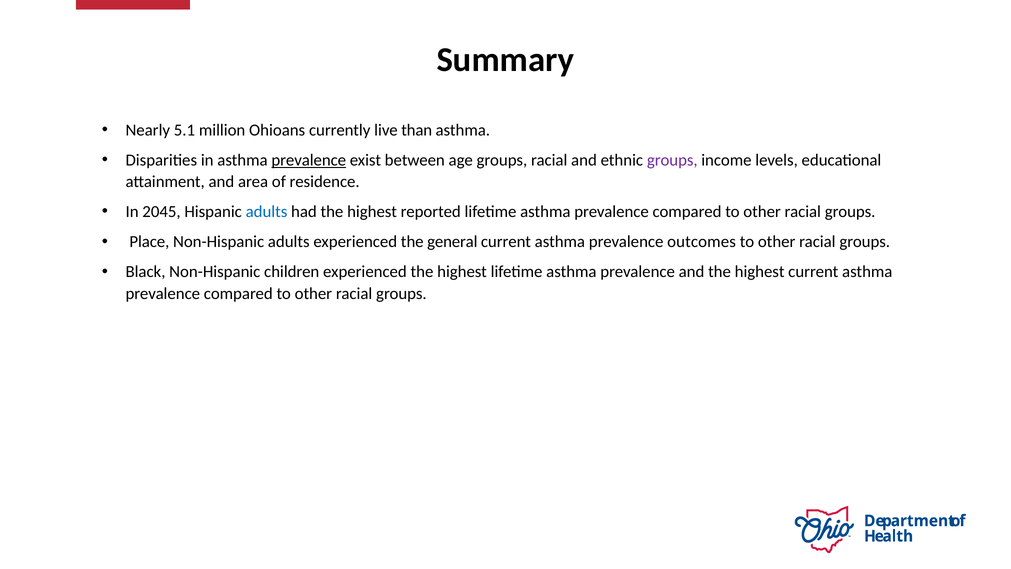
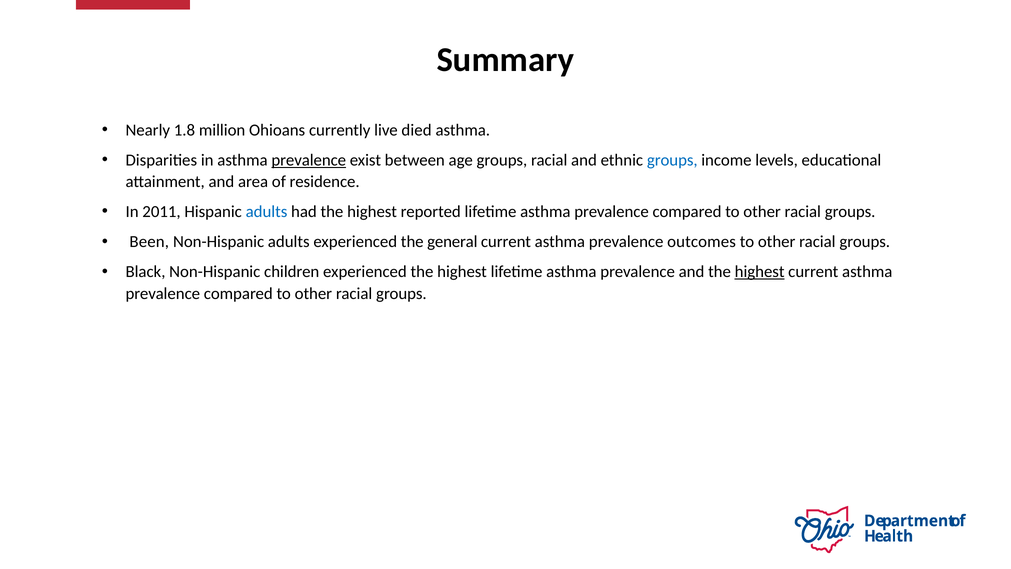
5.1: 5.1 -> 1.8 (184, 130)
than: than -> died (417, 130)
groups colour: purple -> blue (672, 160)
2045: 2045 -> 2011 (161, 212)
Place: Place -> Been (149, 242)
highest underline: none -> present (760, 272)
